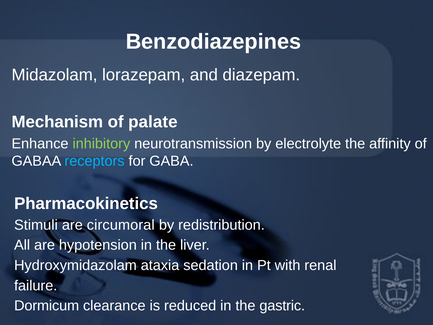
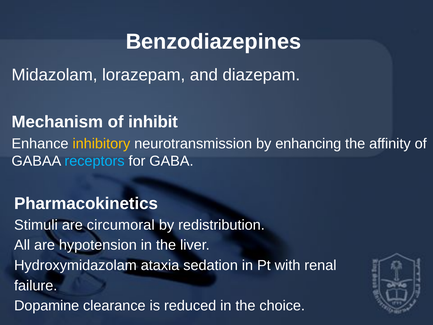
palate: palate -> inhibit (153, 122)
inhibitory colour: light green -> yellow (101, 143)
electrolyte: electrolyte -> enhancing (308, 143)
Dormicum: Dormicum -> Dopamine (47, 306)
gastric: gastric -> choice (282, 306)
